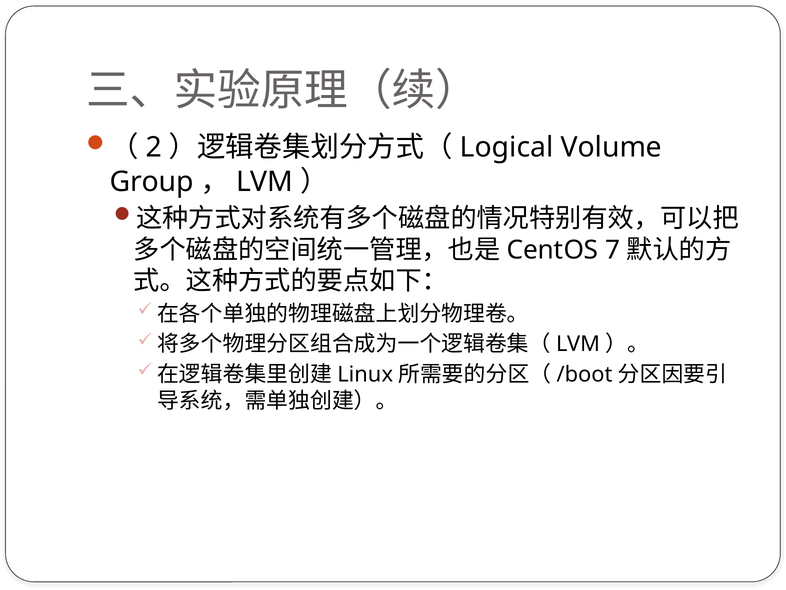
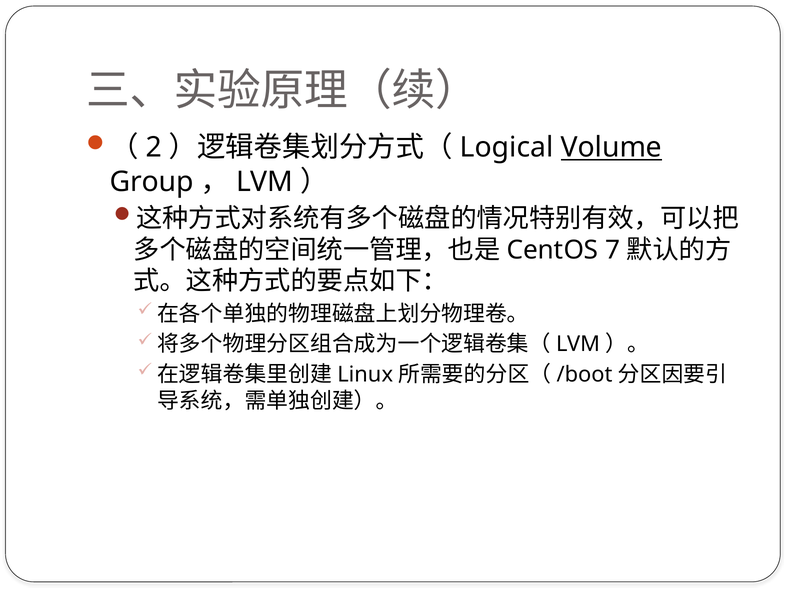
Volume underline: none -> present (611, 147)
